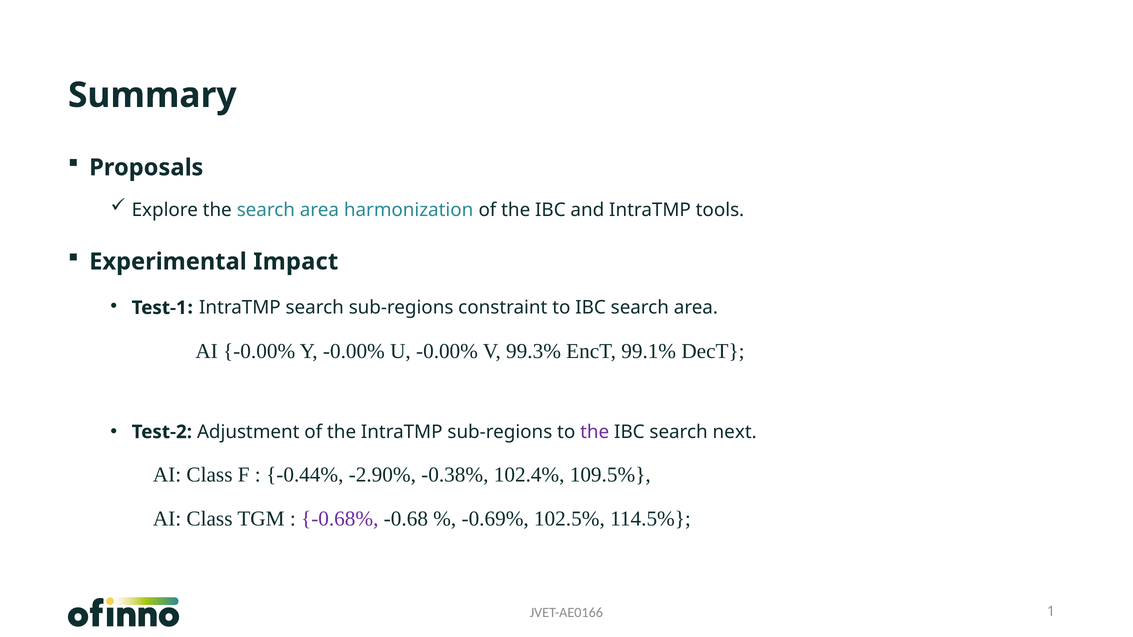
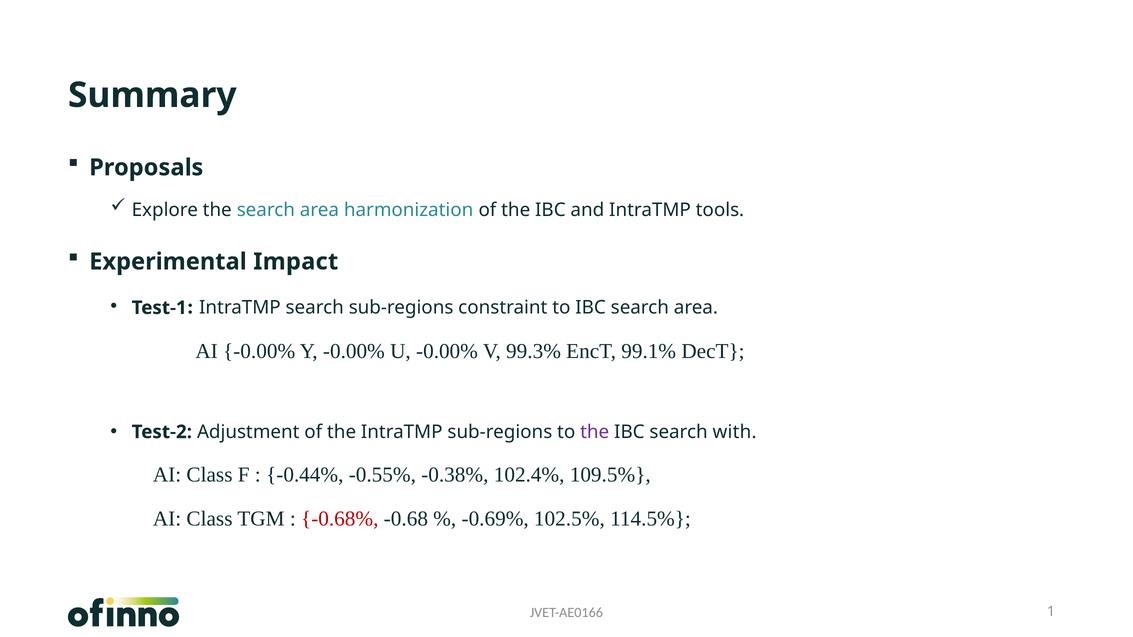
next: next -> with (735, 432)
-2.90%: -2.90% -> -0.55% (382, 475)
-0.68% colour: purple -> red (340, 519)
